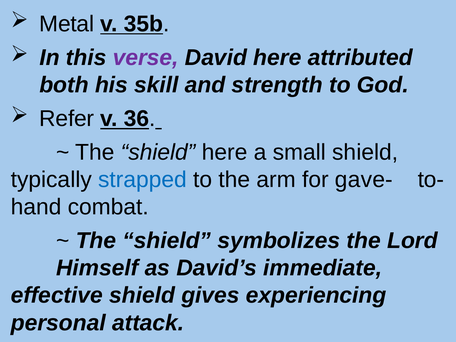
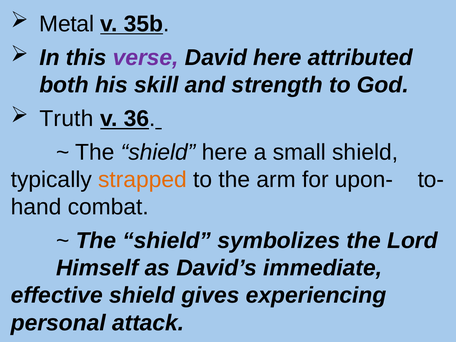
Refer: Refer -> Truth (66, 119)
strapped colour: blue -> orange (143, 180)
gave-: gave- -> upon- (364, 180)
